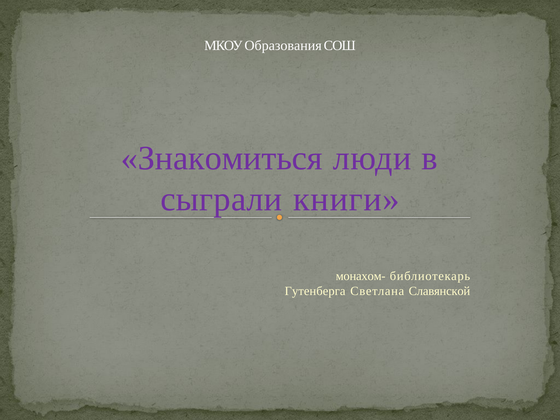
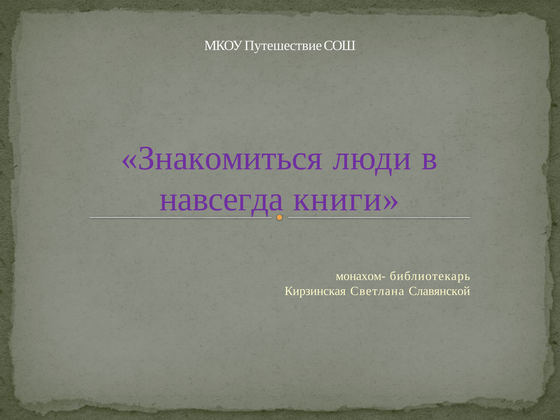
Образования: Образования -> Путешествие (283, 45)
сыграли: сыграли -> навсегда (222, 199)
Гутенберга: Гутенберга -> Кирзинская (315, 291)
